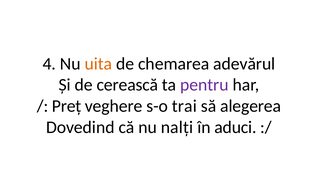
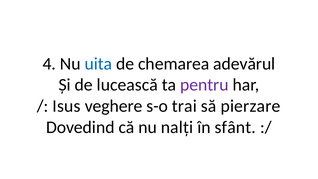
uita colour: orange -> blue (98, 64)
cerească: cerească -> lucească (127, 85)
Preț: Preț -> Isus (66, 106)
alegerea: alegerea -> pierzare (250, 106)
aduci: aduci -> sfânt (235, 127)
